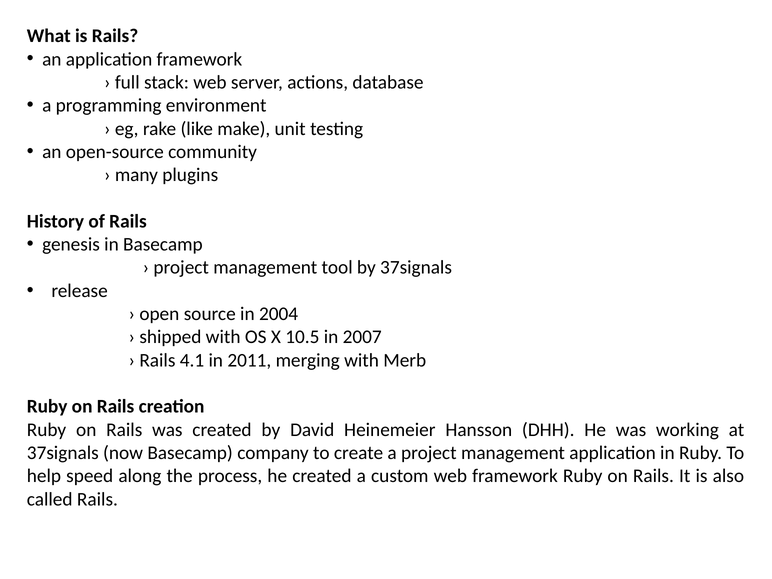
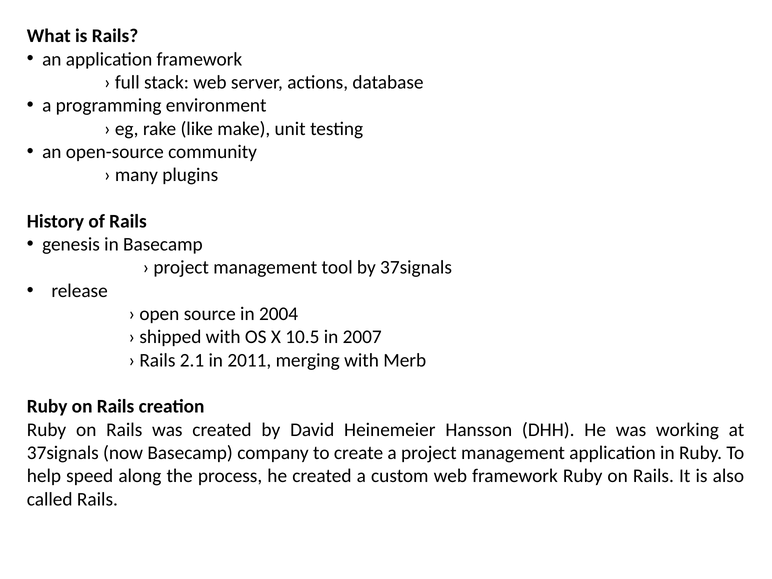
4.1: 4.1 -> 2.1 (192, 360)
